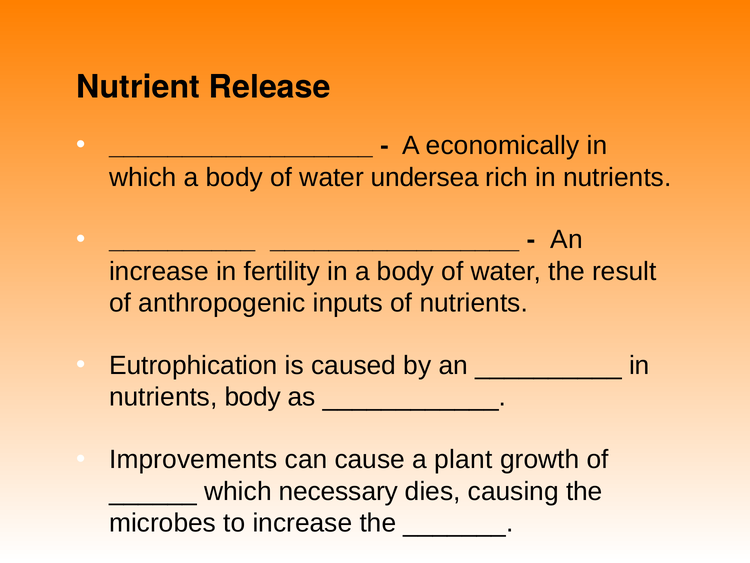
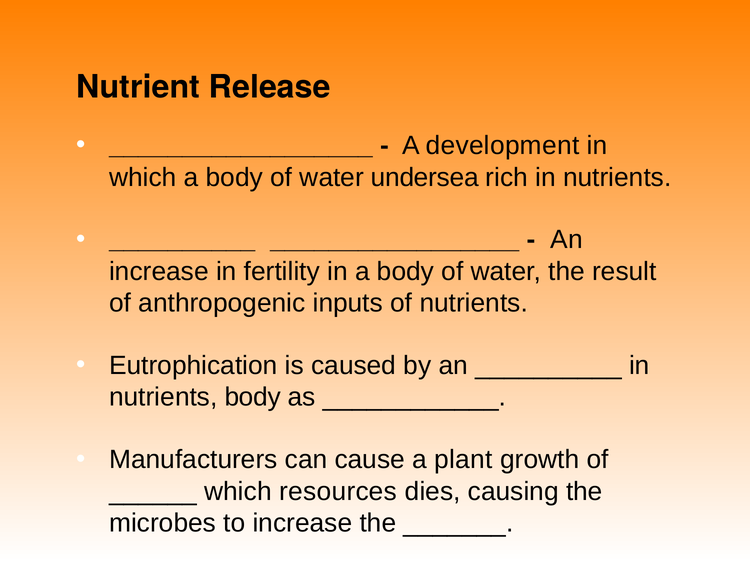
economically: economically -> development (503, 146)
Improvements: Improvements -> Manufacturers (193, 459)
necessary: necessary -> resources (338, 491)
